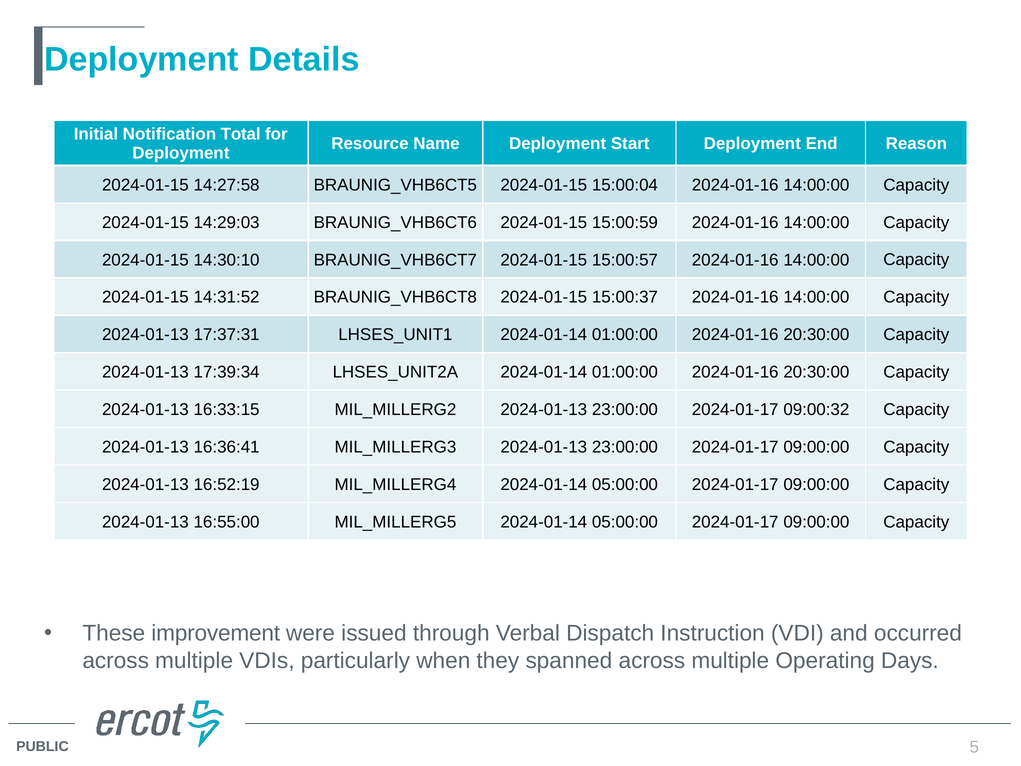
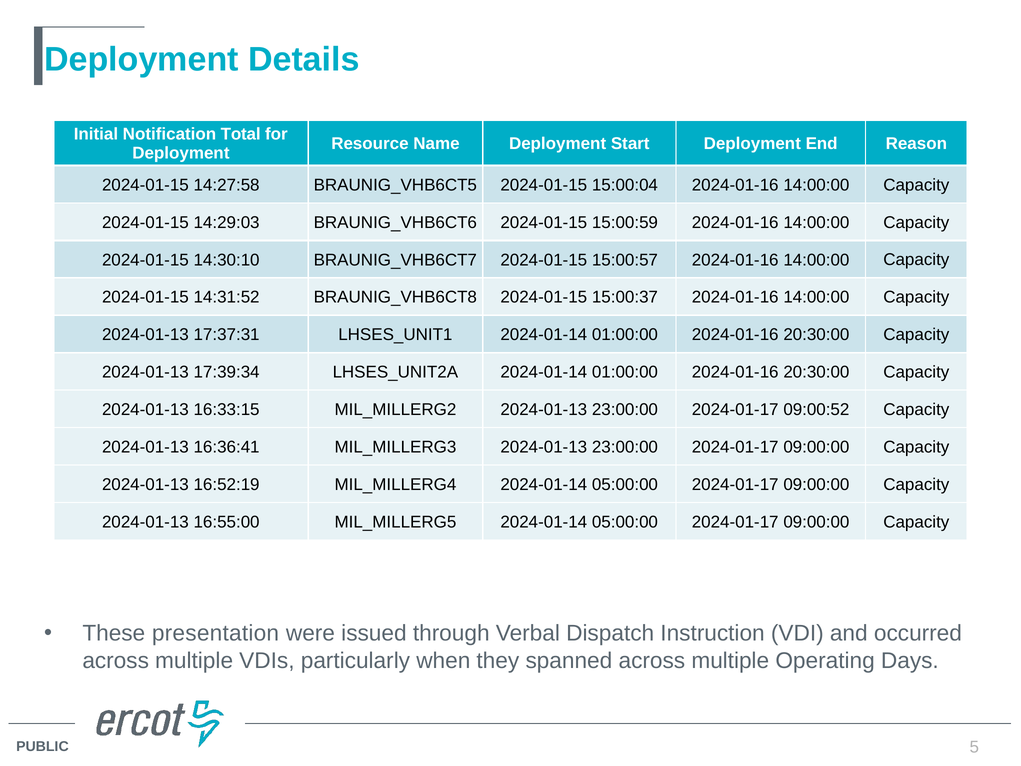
09:00:32: 09:00:32 -> 09:00:52 (816, 410)
improvement: improvement -> presentation (215, 633)
